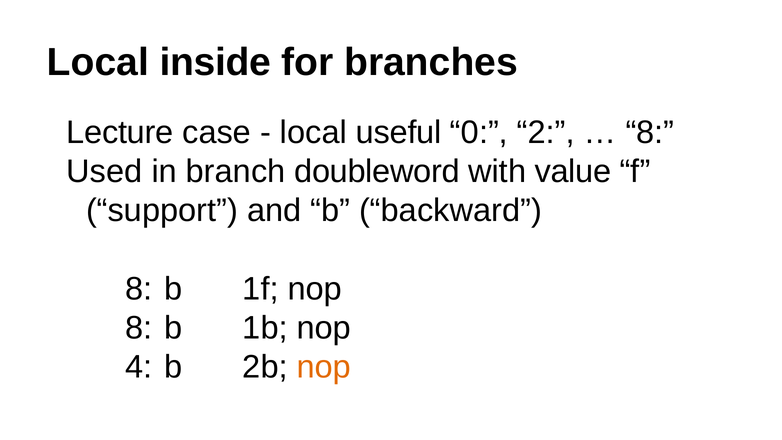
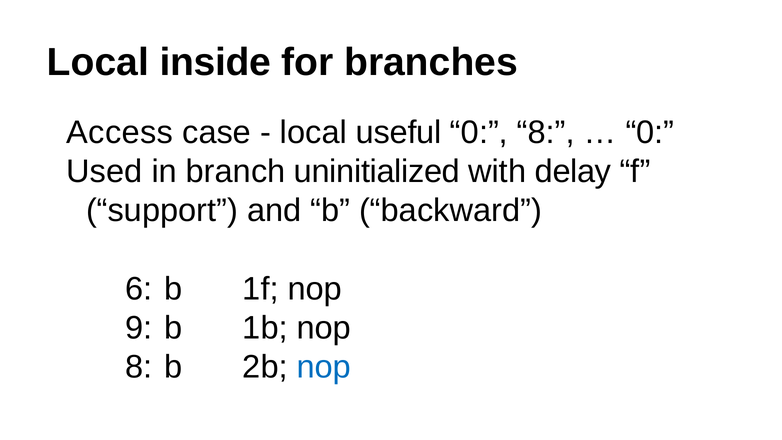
Lecture: Lecture -> Access (120, 132)
0 2: 2 -> 8 (546, 132)
8: 8 -> 0 (650, 132)
doubleword: doubleword -> uninitialized (377, 171)
value: value -> delay (573, 171)
8: 8 -> 6 (139, 289)
8: 8 -> 9 (139, 328)
4: 4 -> 8 (139, 367)
nop colour: orange -> blue (324, 367)
